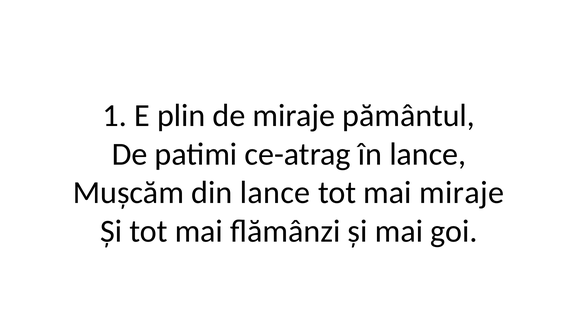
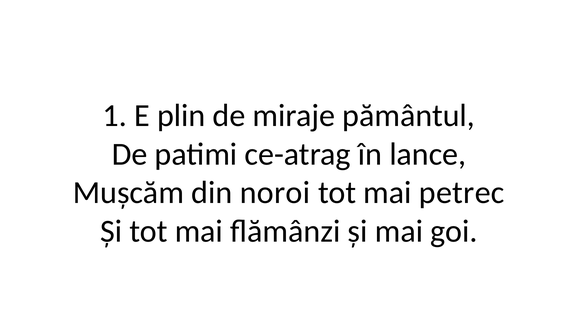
din lance: lance -> noroi (275, 193)
mai miraje: miraje -> petrec (462, 193)
